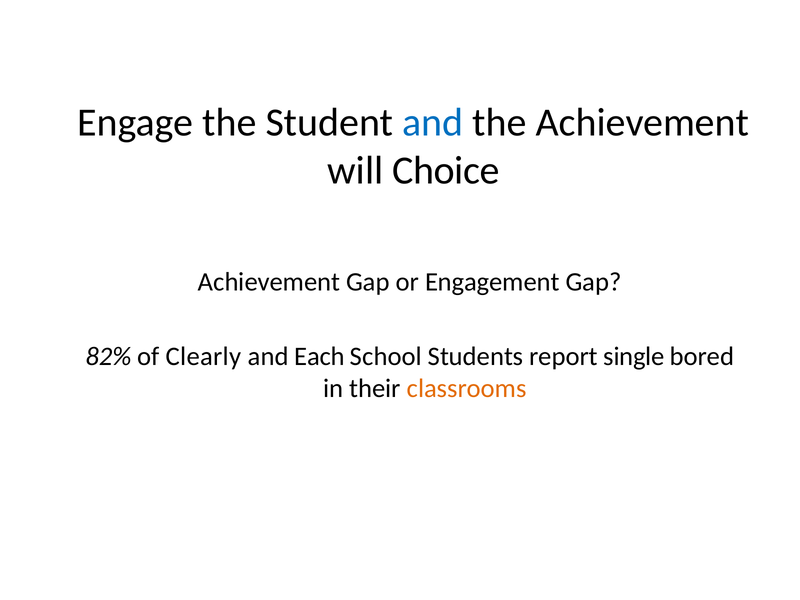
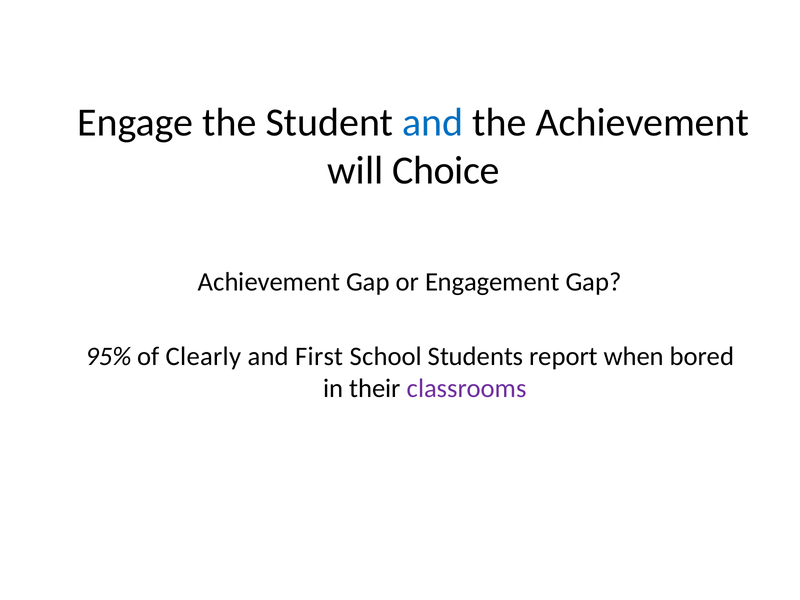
82%: 82% -> 95% (108, 357)
Each: Each -> First (319, 357)
single: single -> when (634, 357)
classrooms colour: orange -> purple (467, 389)
